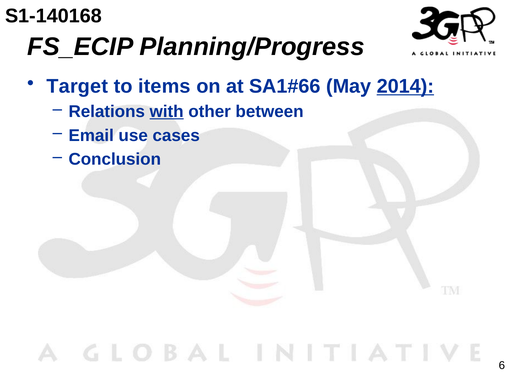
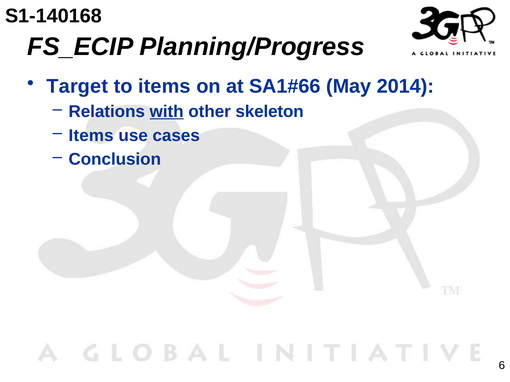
2014 underline: present -> none (405, 86)
between: between -> skeleton (270, 112)
Email: Email -> Items (91, 136)
